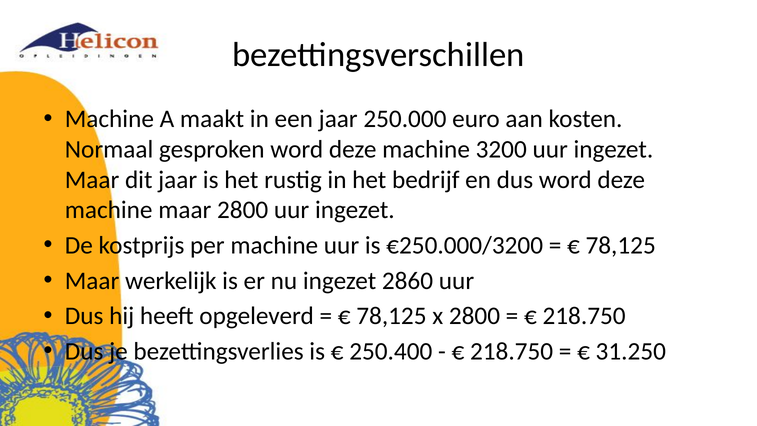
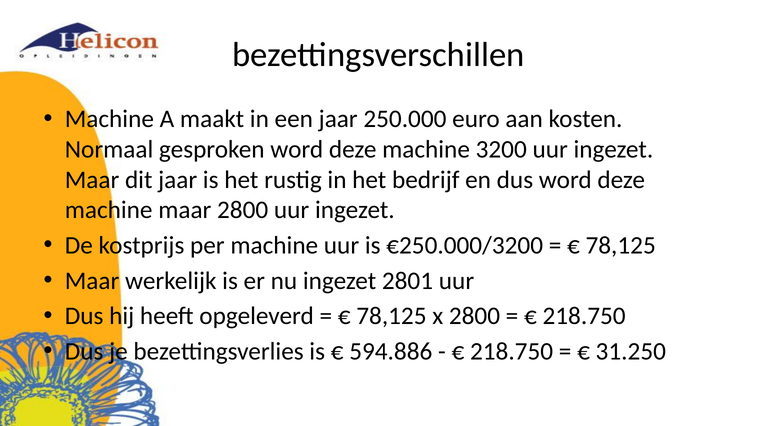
2860: 2860 -> 2801 (407, 281)
250.400: 250.400 -> 594.886 (391, 351)
